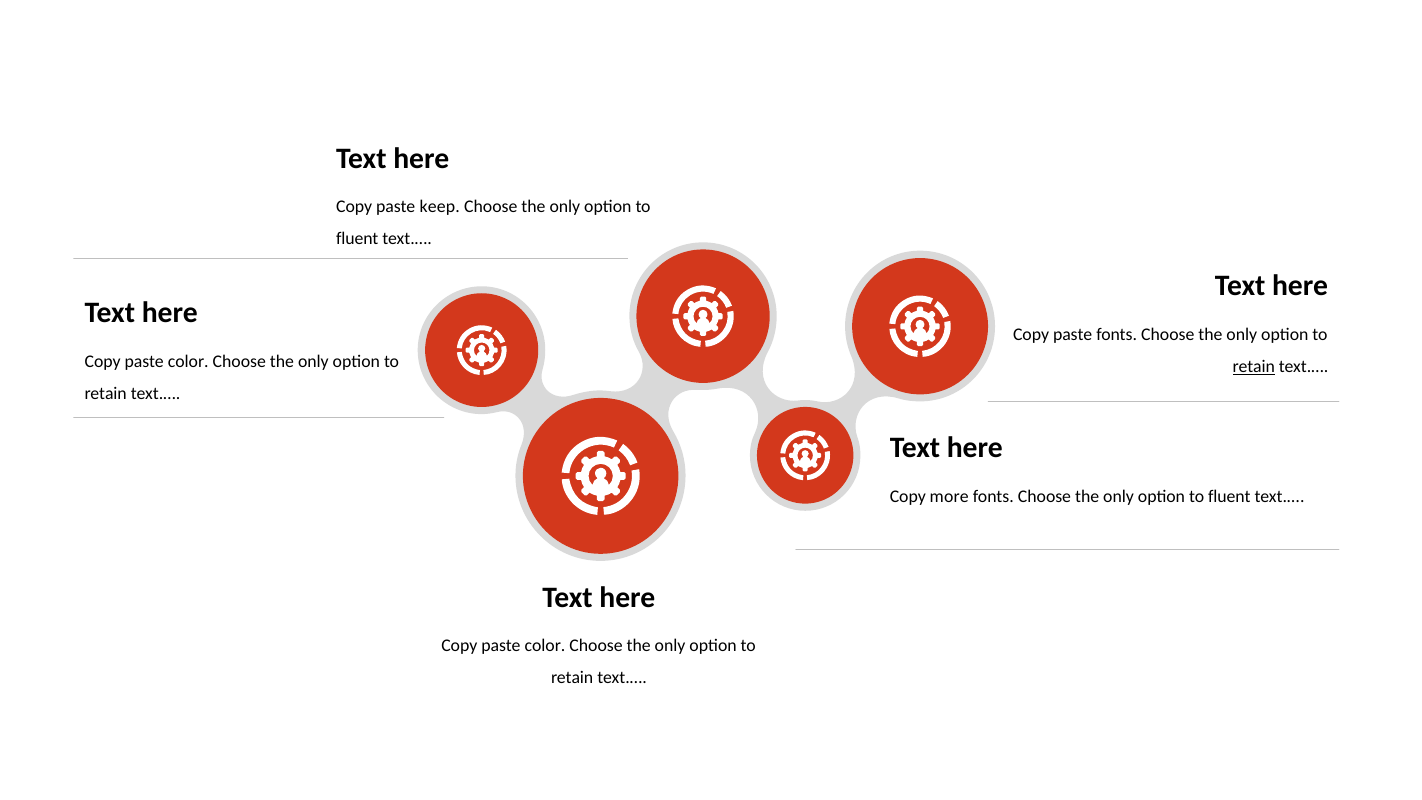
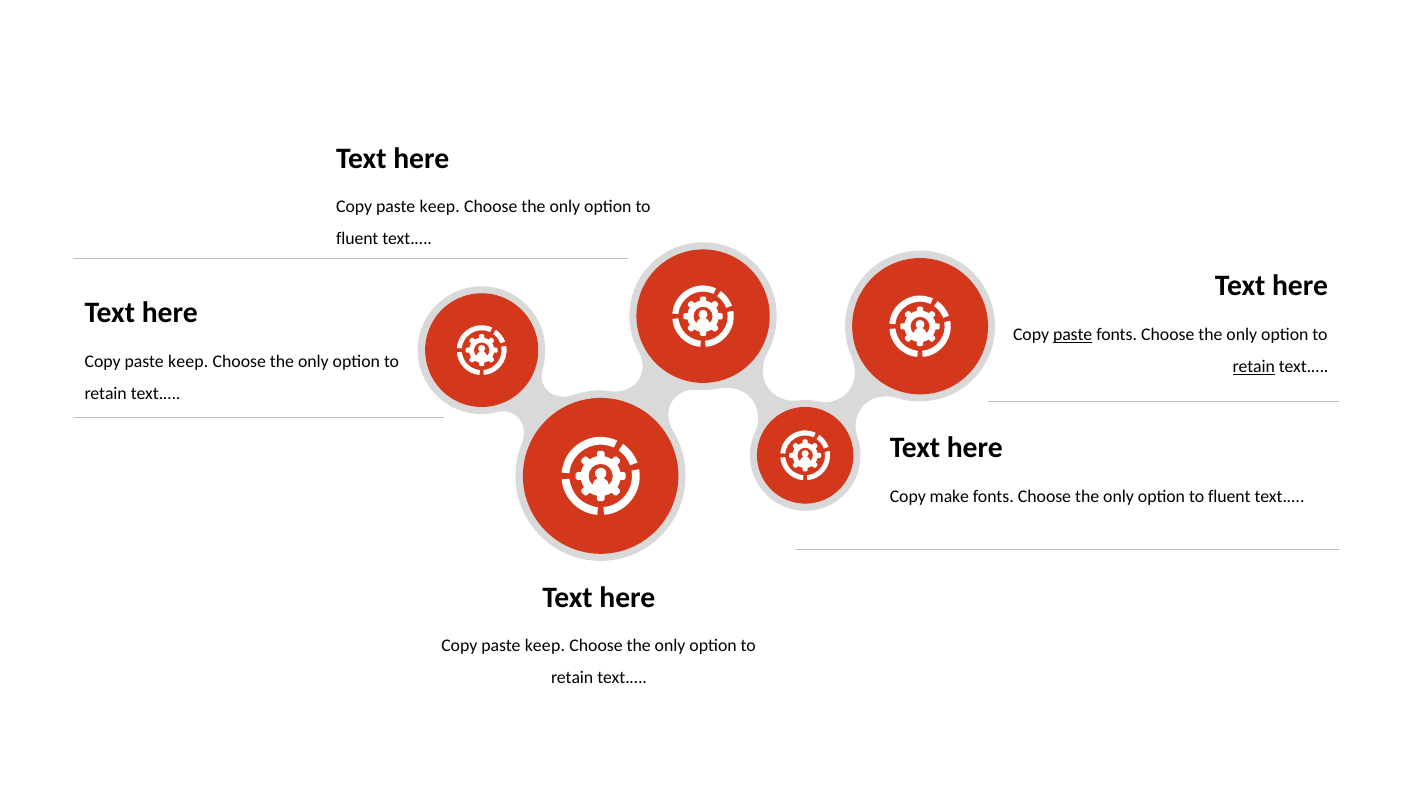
paste underline: none -> present (1073, 334)
color: color -> keep (188, 361)
more: more -> make (949, 496)
color: color -> keep (545, 646)
